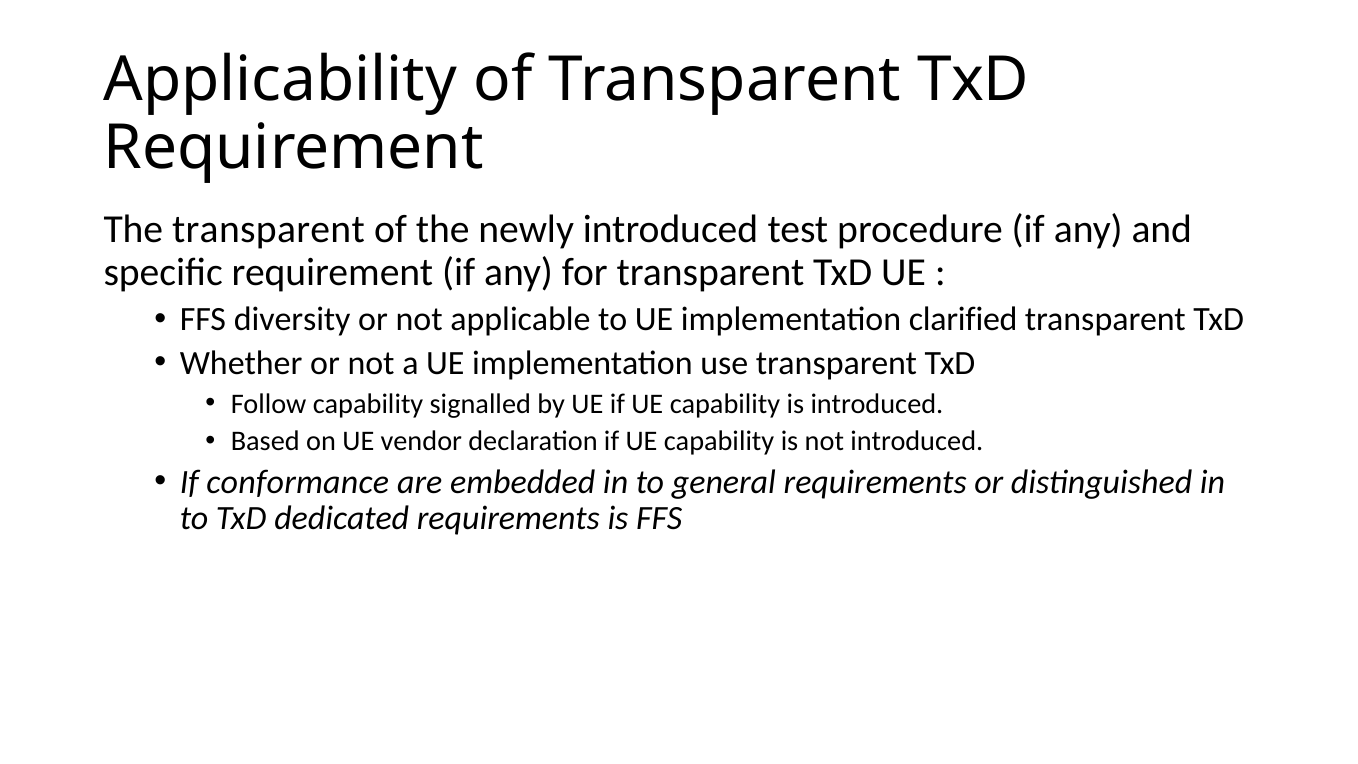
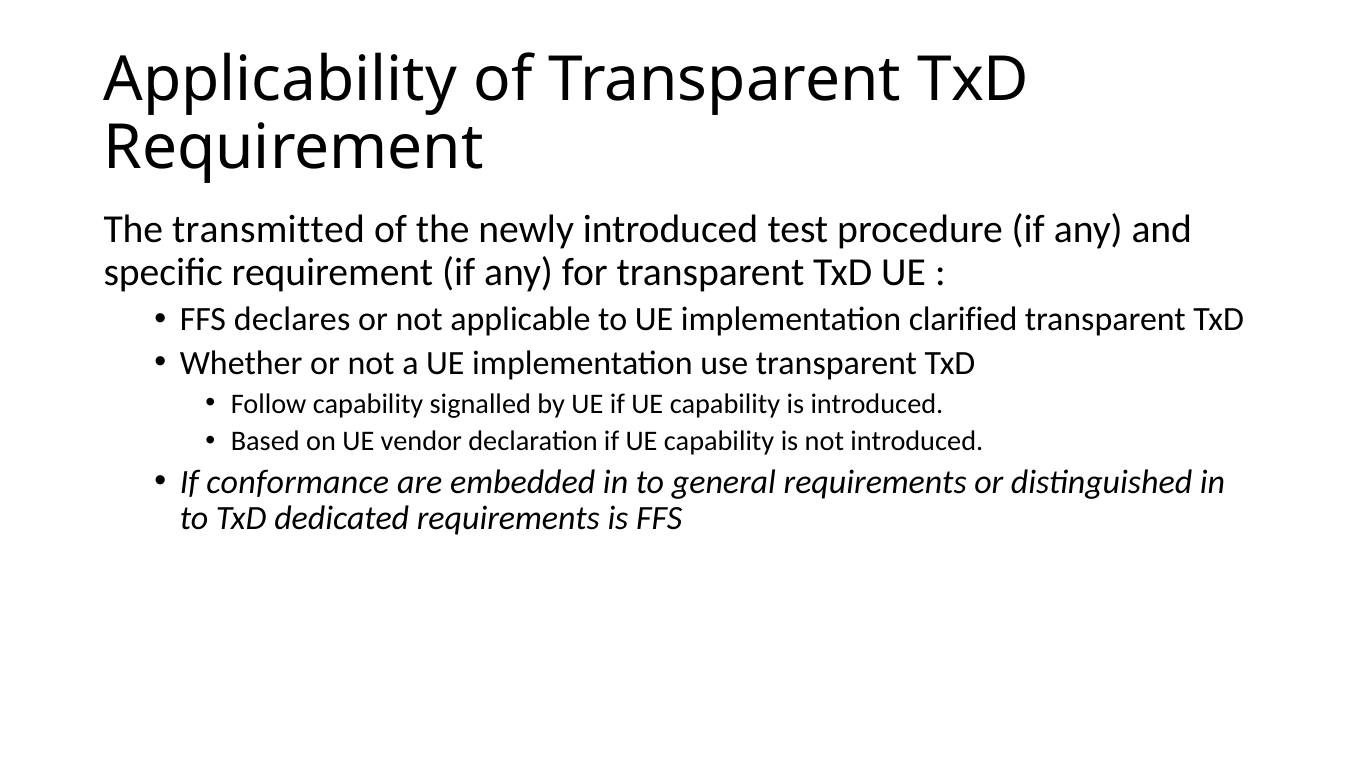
The transparent: transparent -> transmitted (268, 230)
diversity: diversity -> declares (292, 319)
